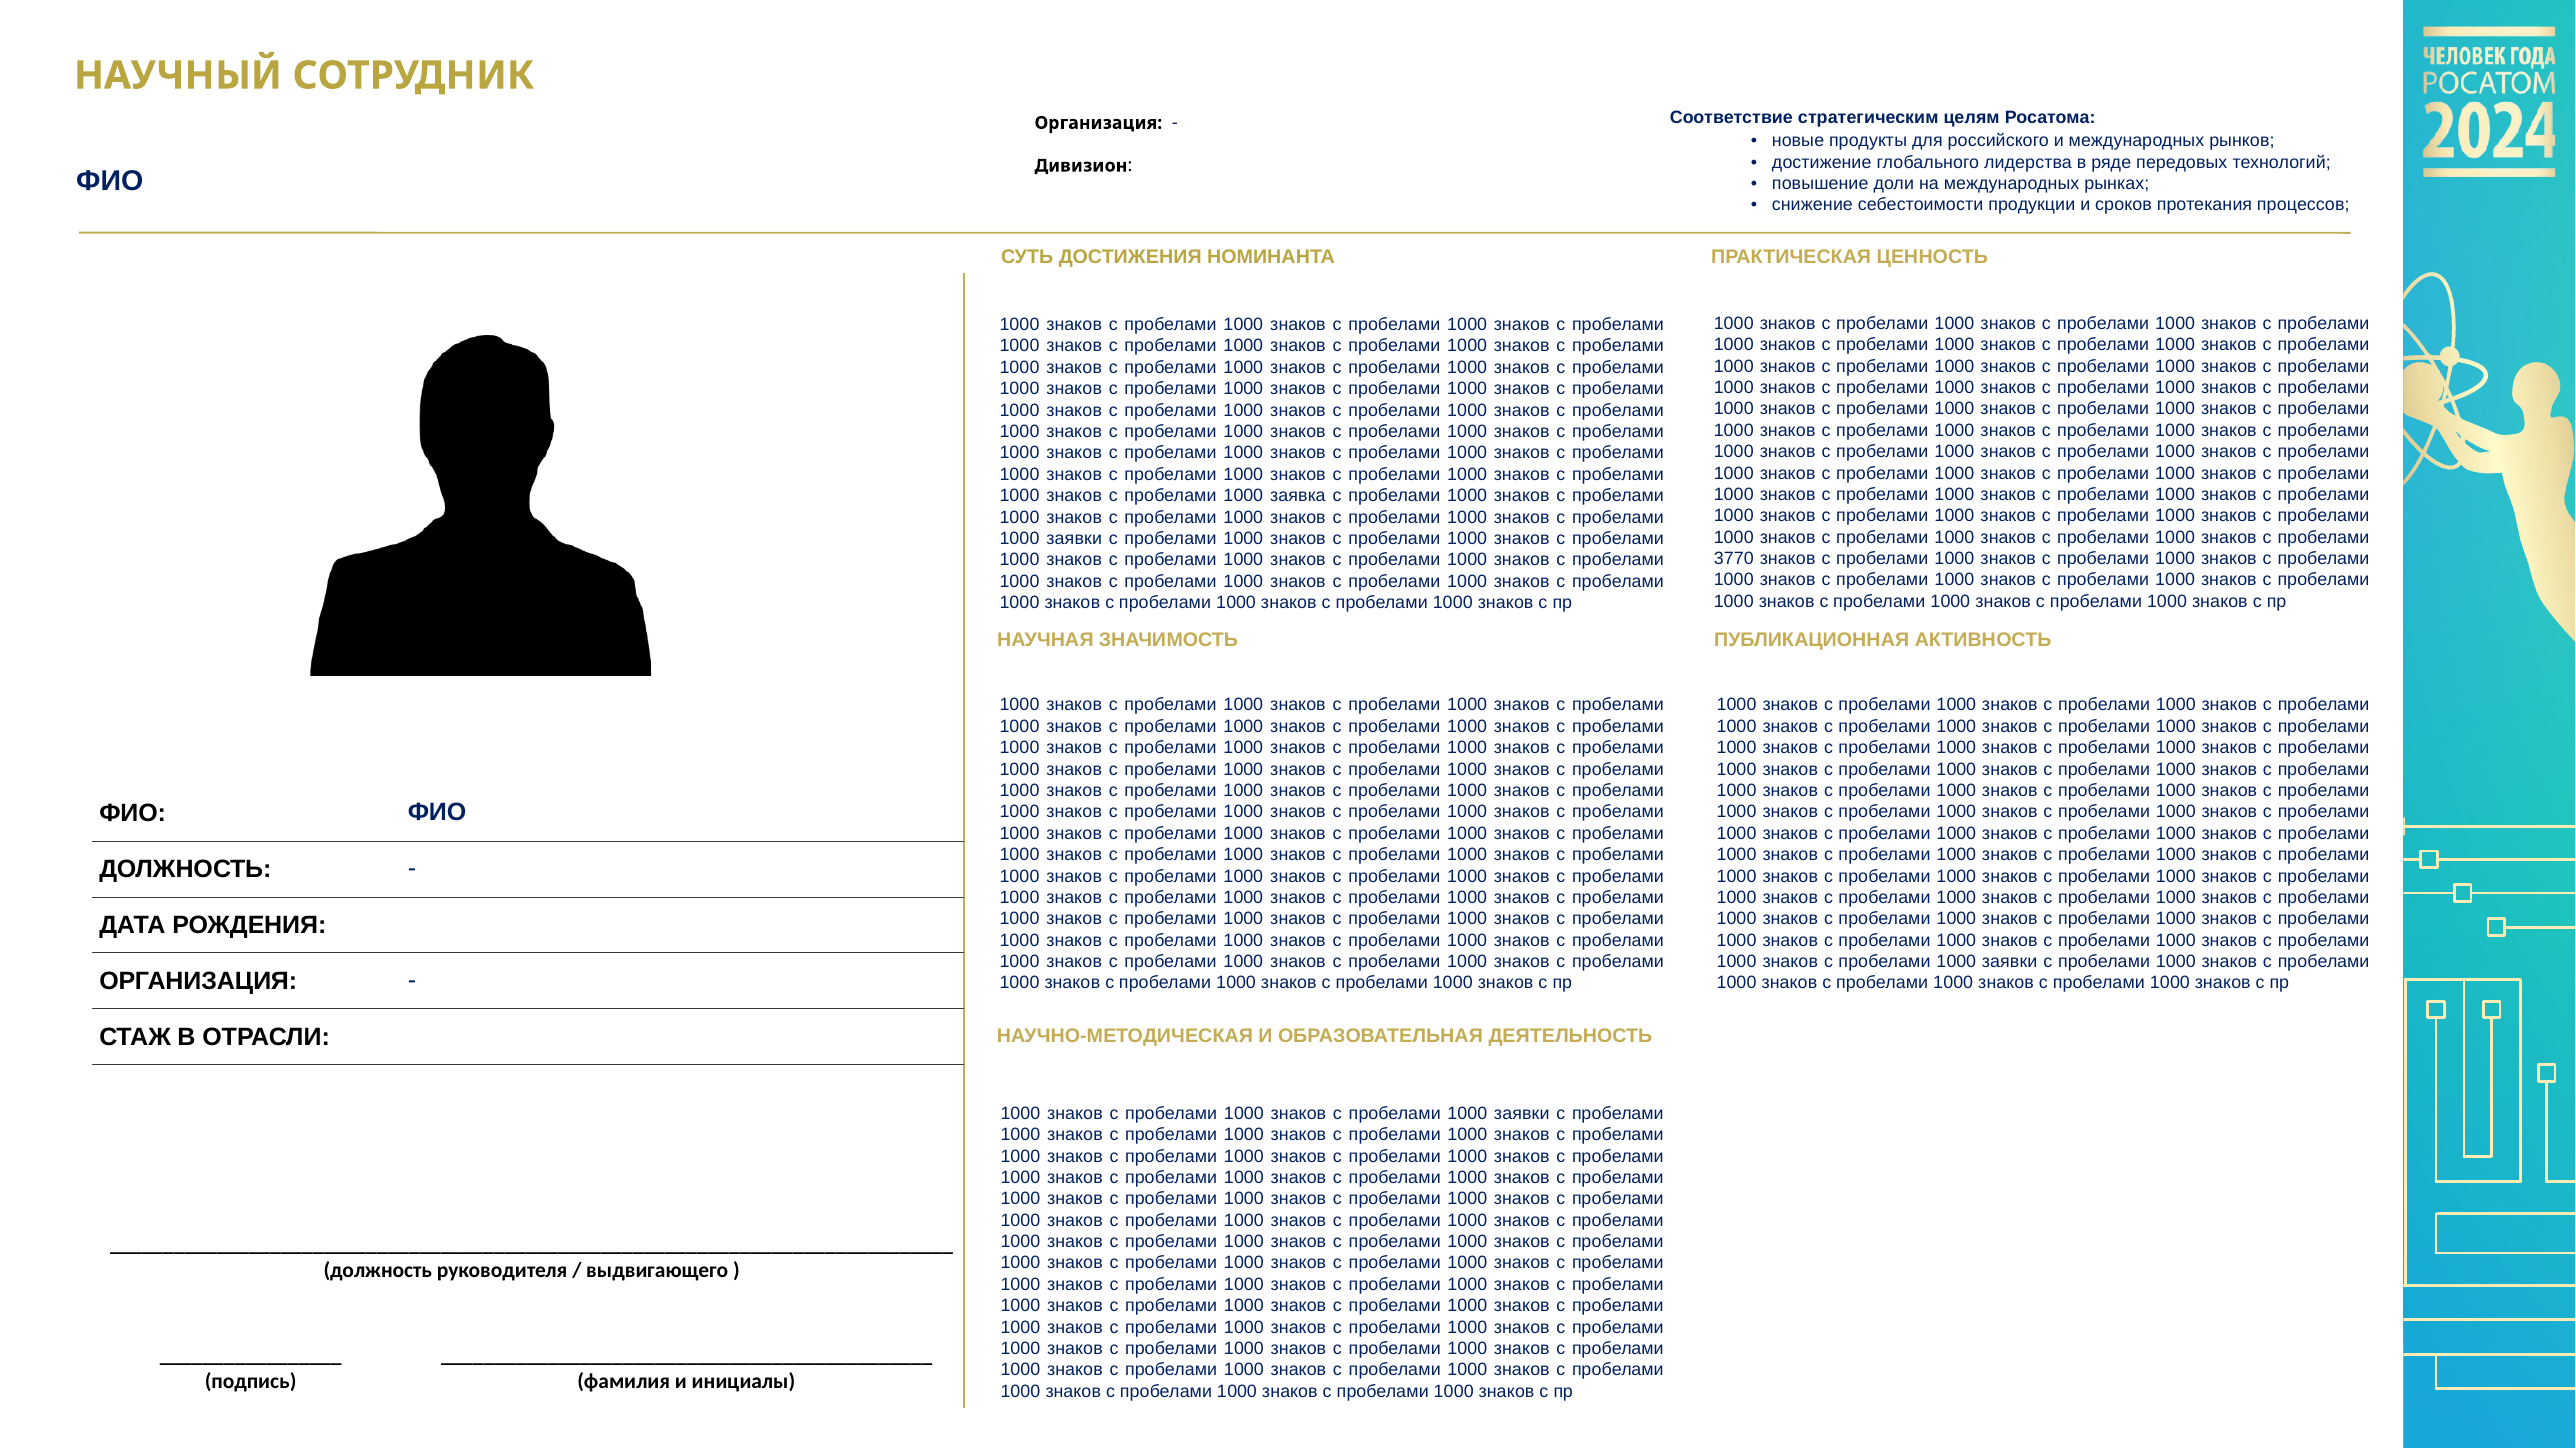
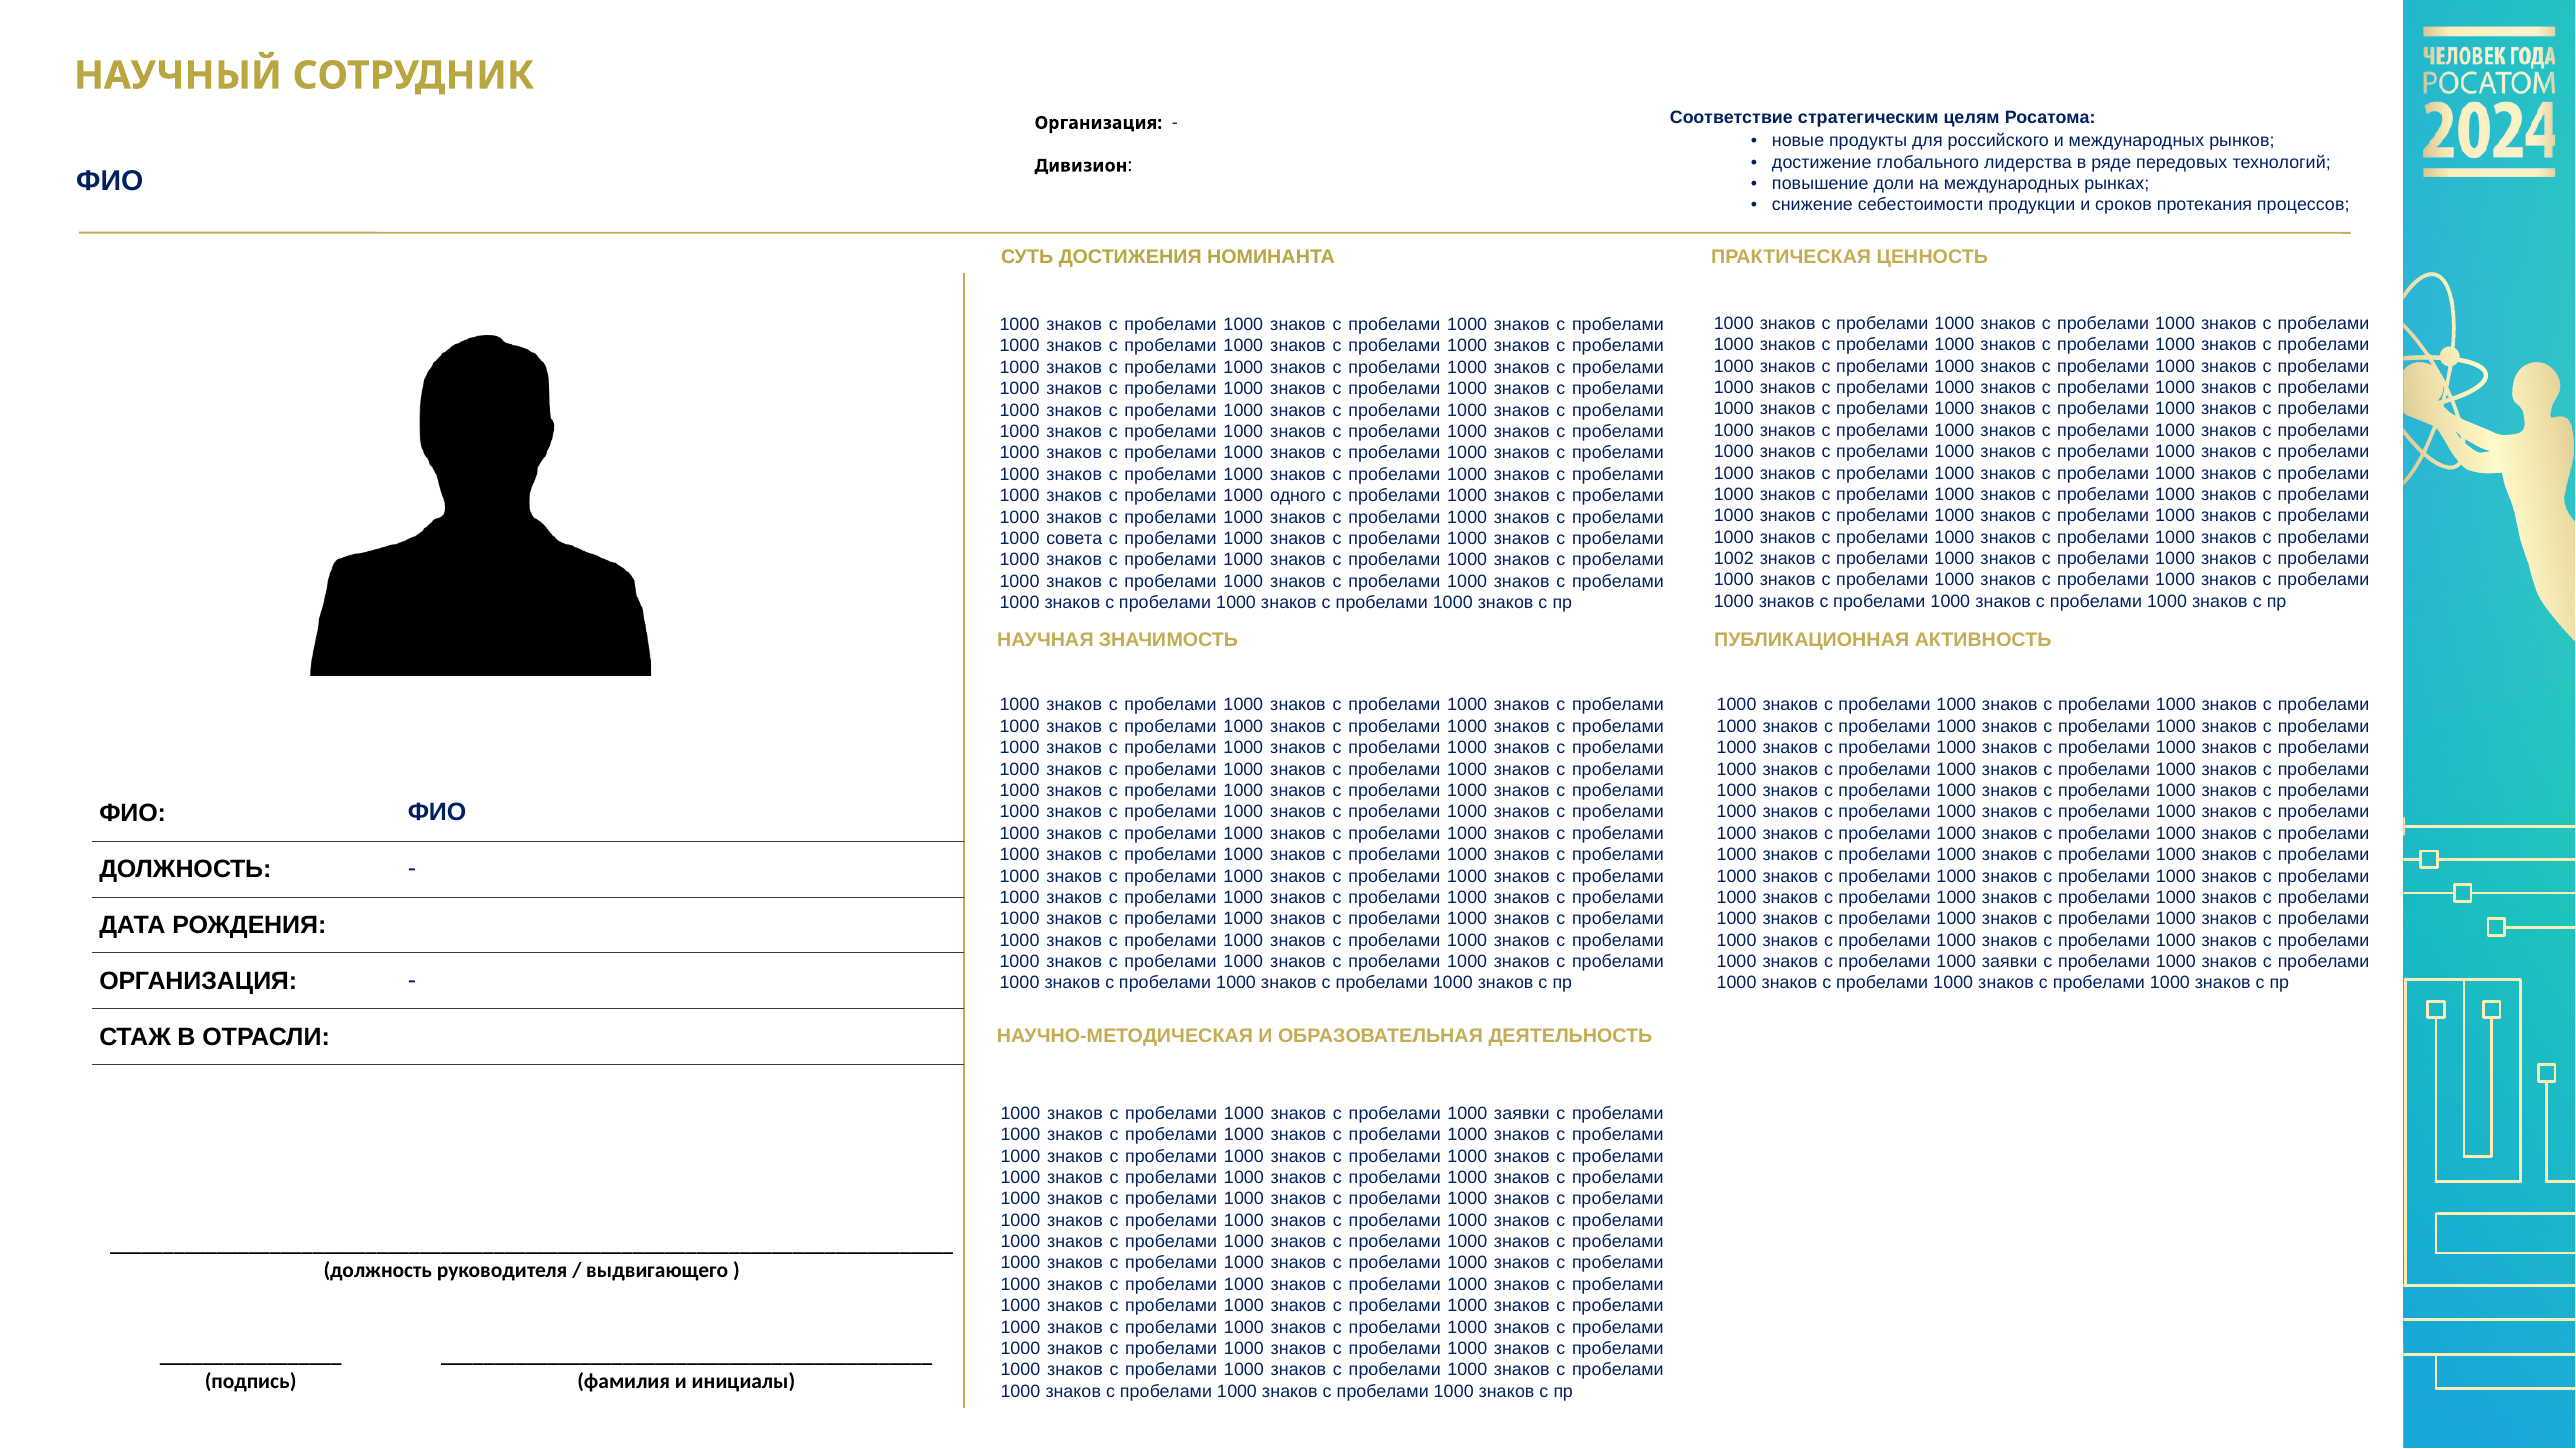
заявка: заявка -> одного (1298, 496)
заявки: заявки -> совета (1074, 539)
3770: 3770 -> 1002 (1734, 559)
